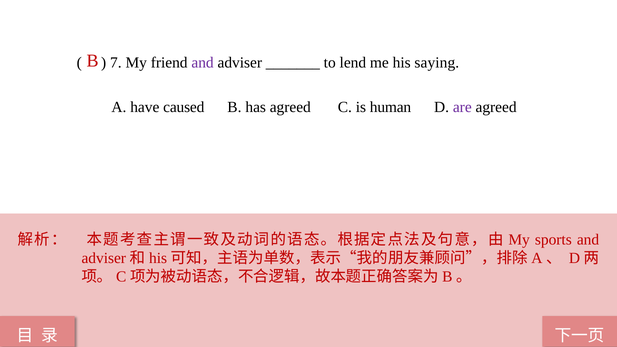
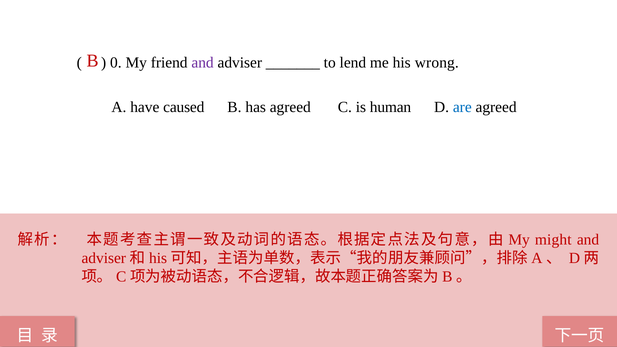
7: 7 -> 0 (116, 63)
saying: saying -> wrong (437, 63)
are colour: purple -> blue (462, 107)
sports: sports -> might (553, 240)
